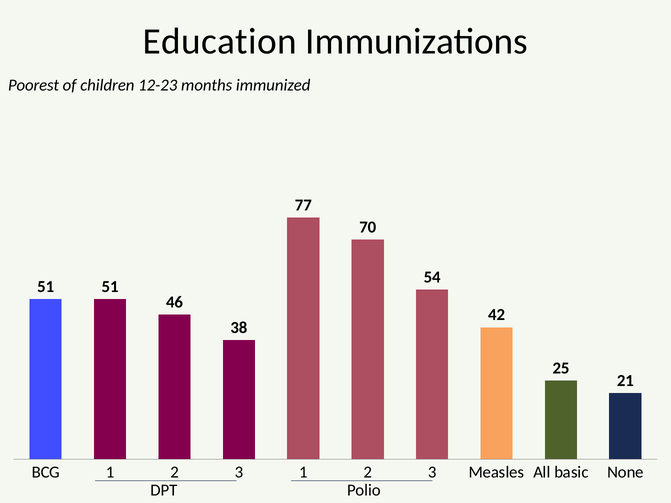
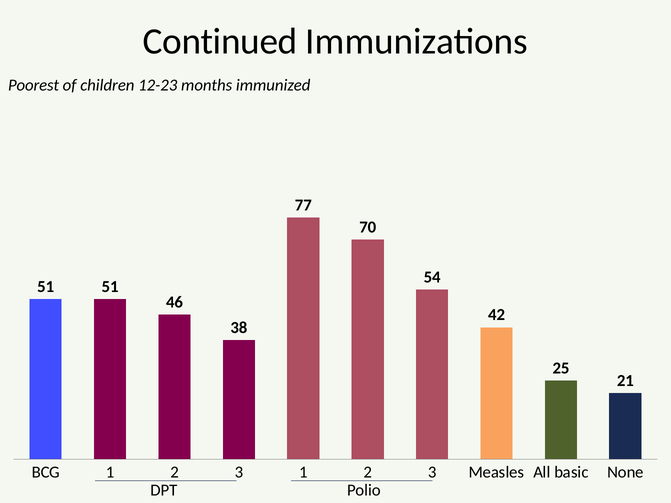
Education: Education -> Continued (220, 42)
